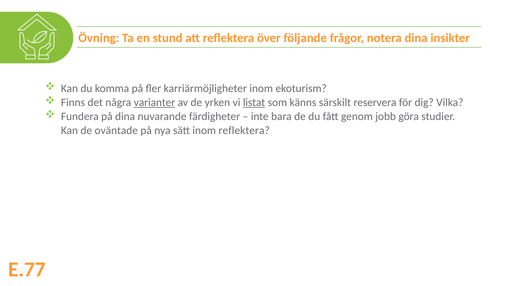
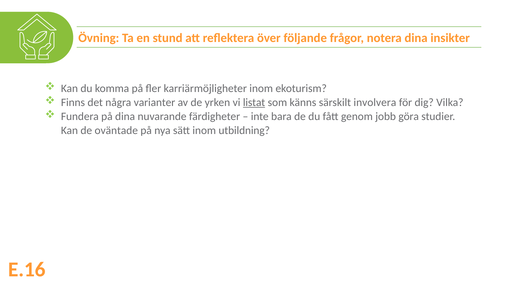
varianter underline: present -> none (154, 102)
reservera: reservera -> involvera (375, 102)
inom reflektera: reflektera -> utbildning (244, 130)
E.77: E.77 -> E.16 (27, 270)
